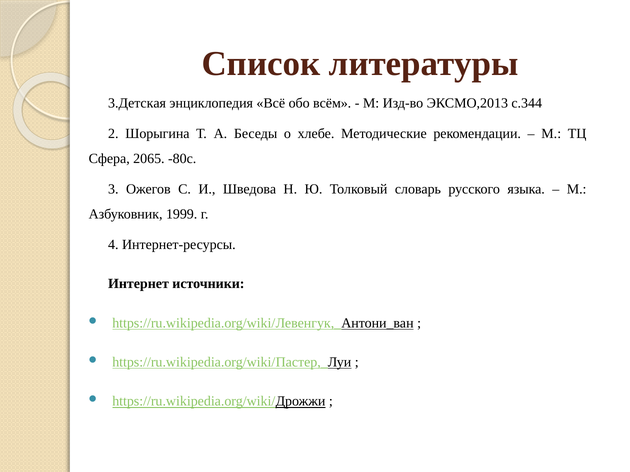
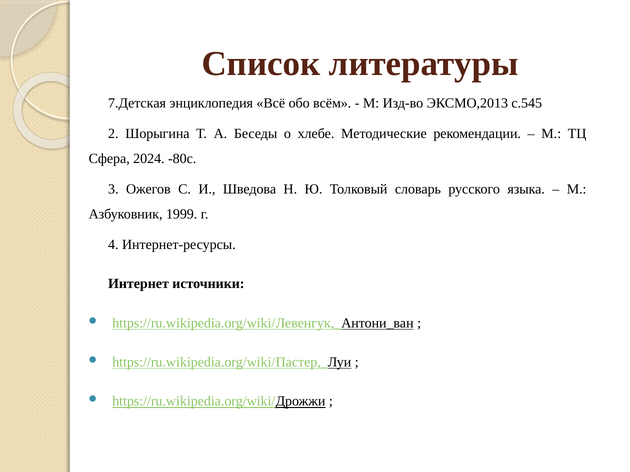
3.Детская: 3.Детская -> 7.Детская (137, 103)
с.344: с.344 -> с.545 (527, 103)
2065: 2065 -> 2024 (149, 159)
